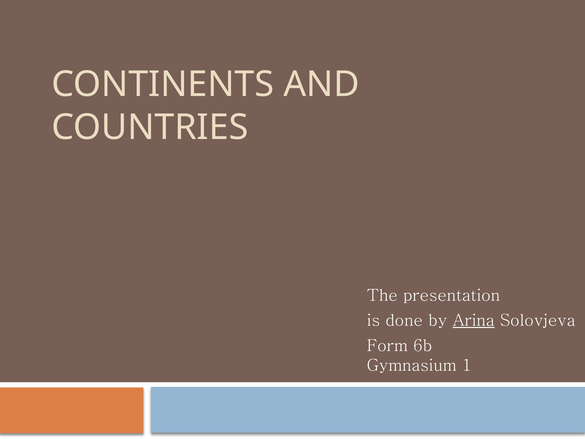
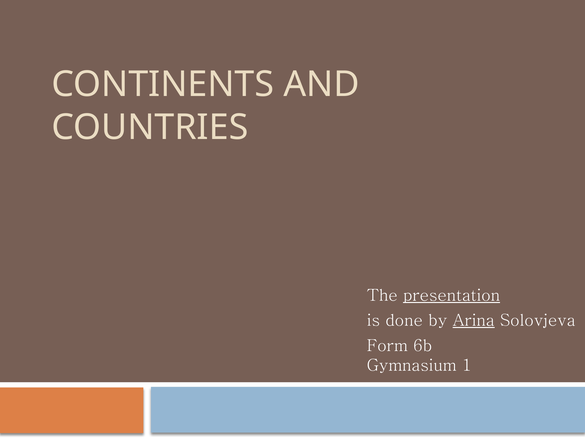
presentation underline: none -> present (452, 295)
